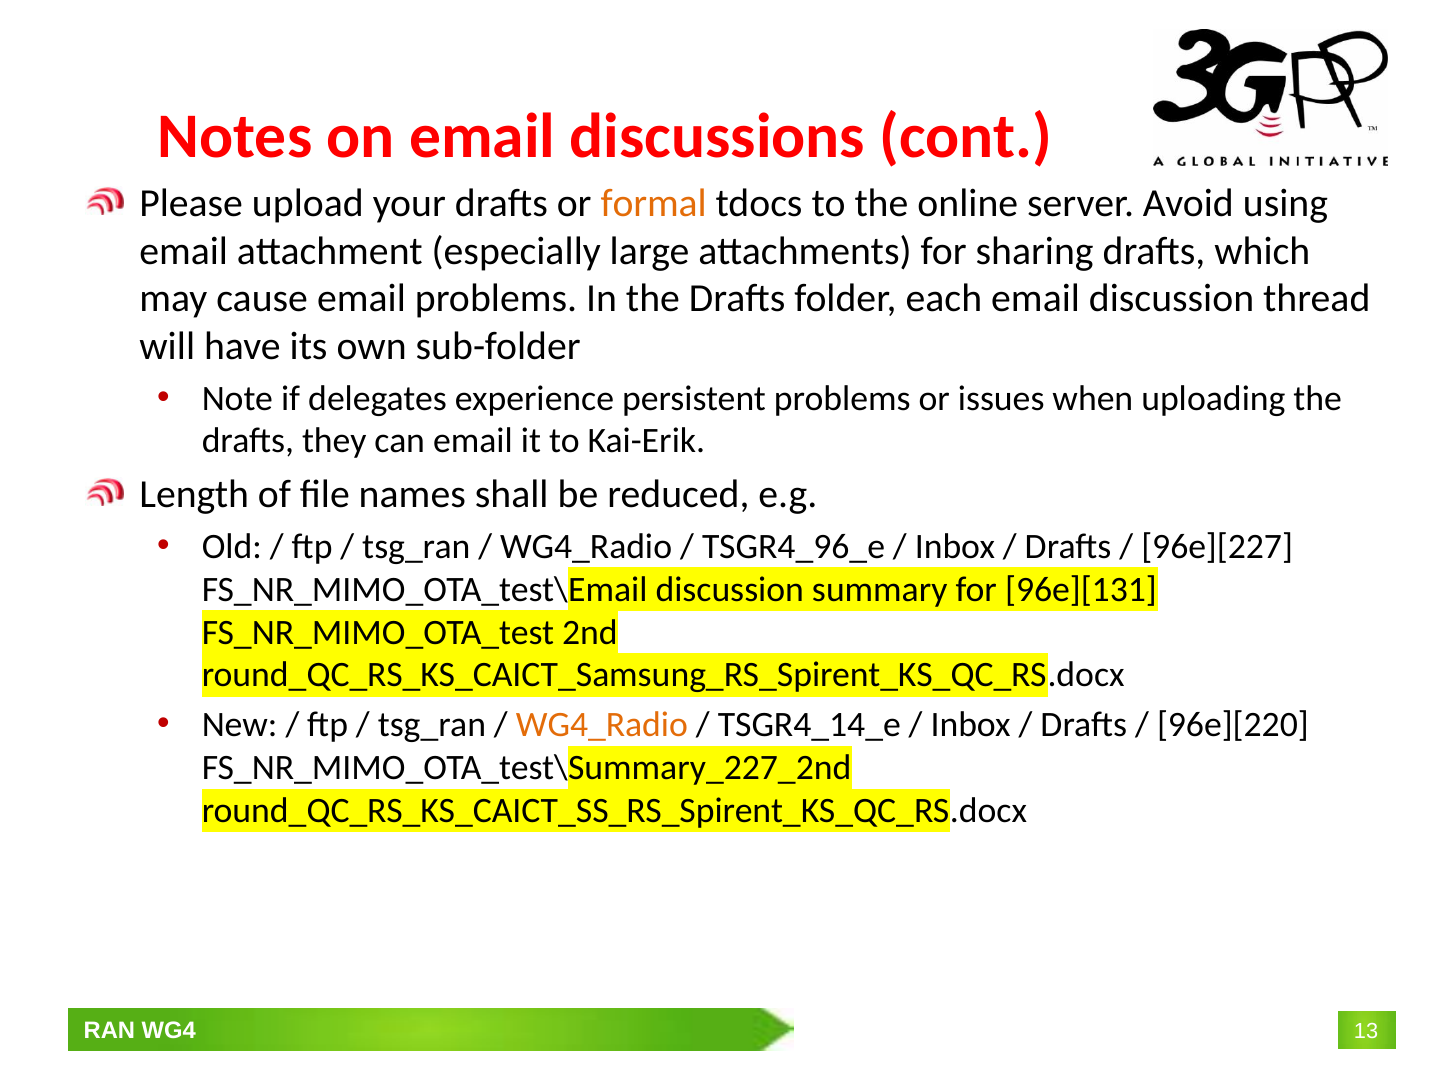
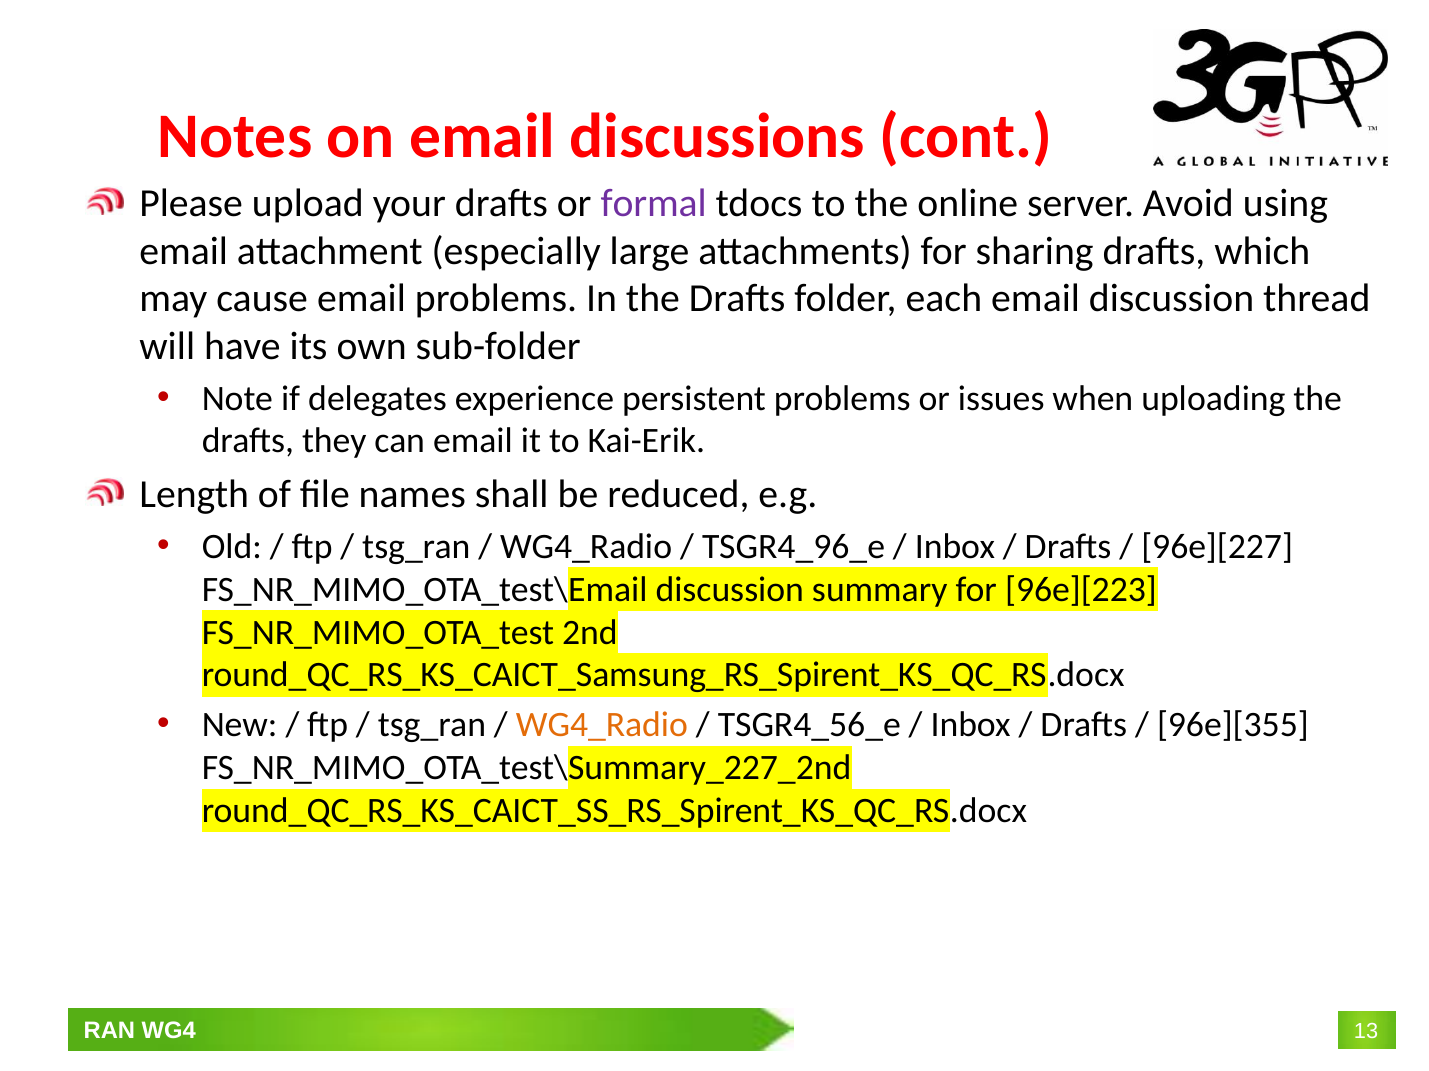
formal colour: orange -> purple (654, 203)
96e][131: 96e][131 -> 96e][223 (1081, 590)
TSGR4_14_e: TSGR4_14_e -> TSGR4_56_e (809, 726)
96e][220: 96e][220 -> 96e][355 (1233, 726)
